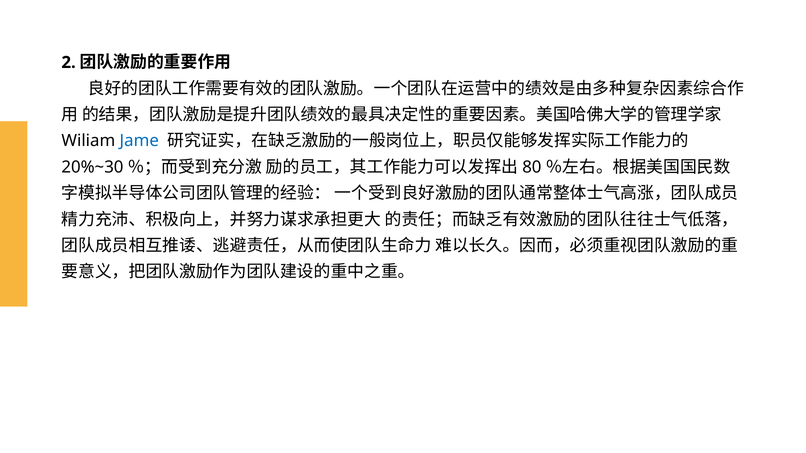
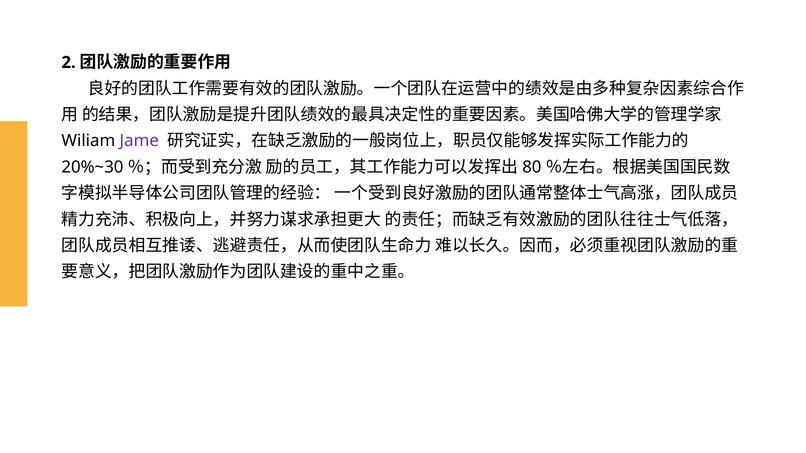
Jame colour: blue -> purple (139, 141)
